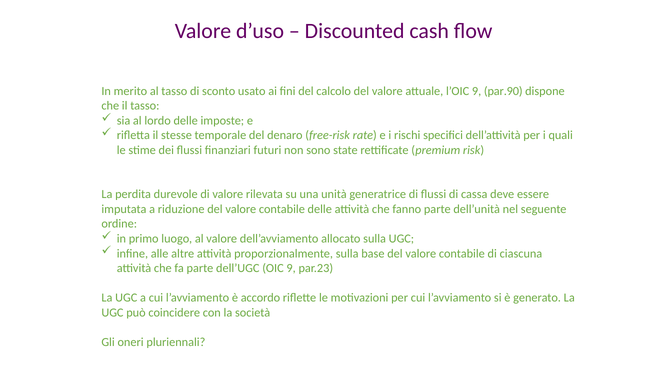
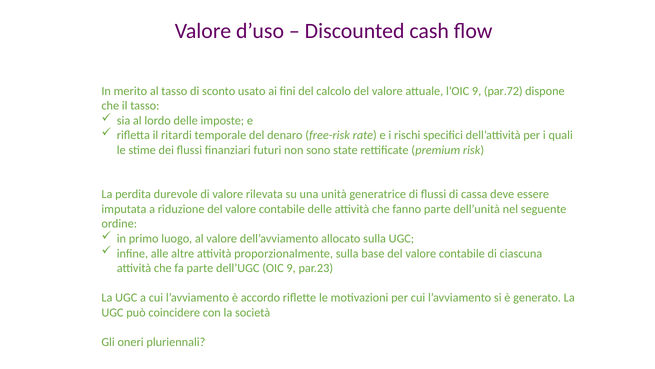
par.90: par.90 -> par.72 (503, 91)
stesse: stesse -> ritardi (176, 135)
